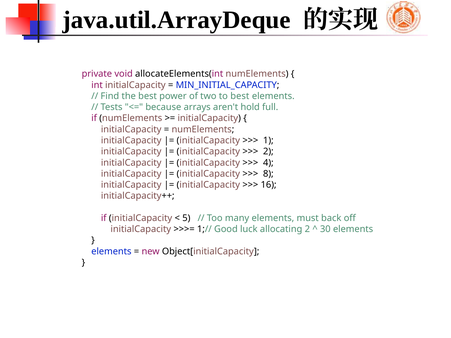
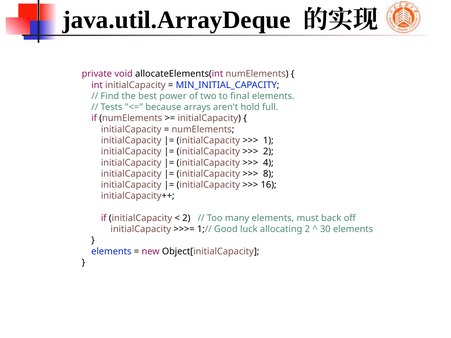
to best: best -> final (240, 96)
5: 5 -> 2 (186, 218)
